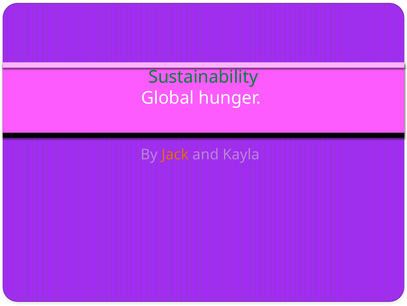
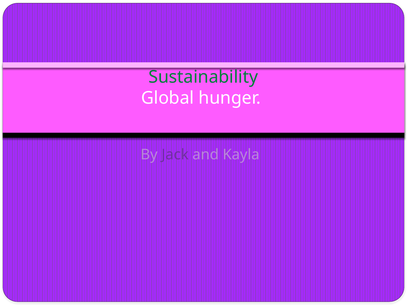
Jack colour: orange -> purple (175, 154)
